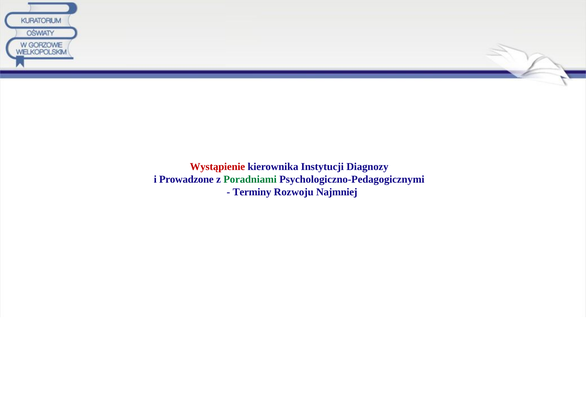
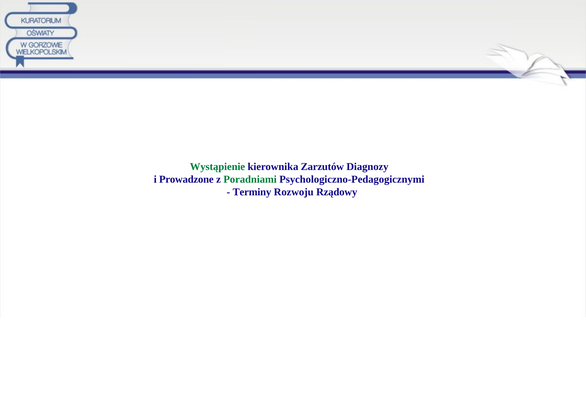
Wystąpienie colour: red -> green (217, 167)
Instytucji: Instytucji -> Zarzutów (322, 167)
Najmniej: Najmniej -> Rządowy (337, 192)
